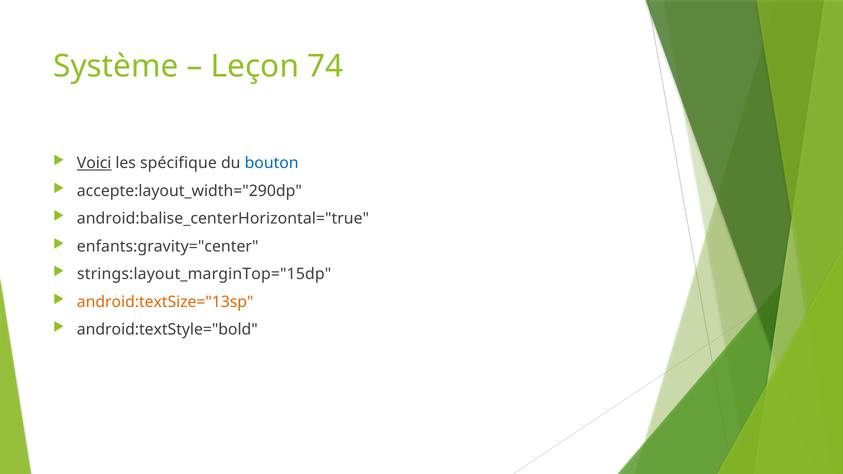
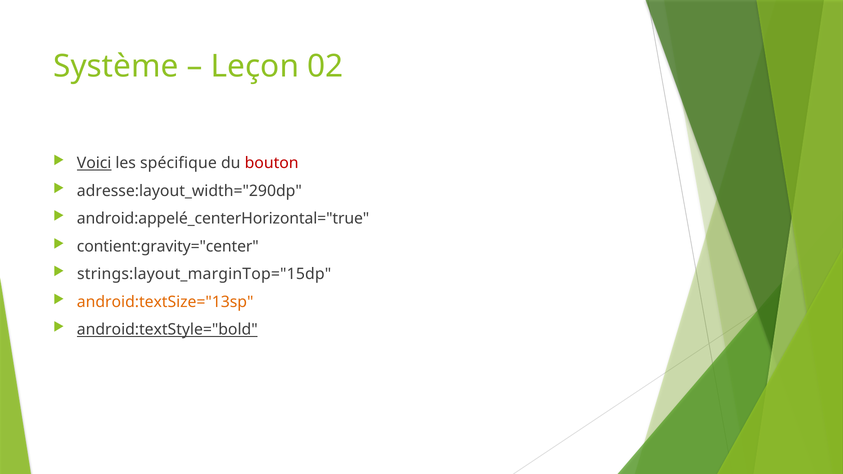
74: 74 -> 02 (325, 66)
bouton colour: blue -> red (272, 163)
accepte:layout_width="290dp: accepte:layout_width="290dp -> adresse:layout_width="290dp (189, 191)
android:balise_centerHorizontal="true: android:balise_centerHorizontal="true -> android:appelé_centerHorizontal="true (223, 219)
enfants:gravity="center: enfants:gravity="center -> contient:gravity="center (168, 246)
android:textStyle="bold underline: none -> present (167, 330)
